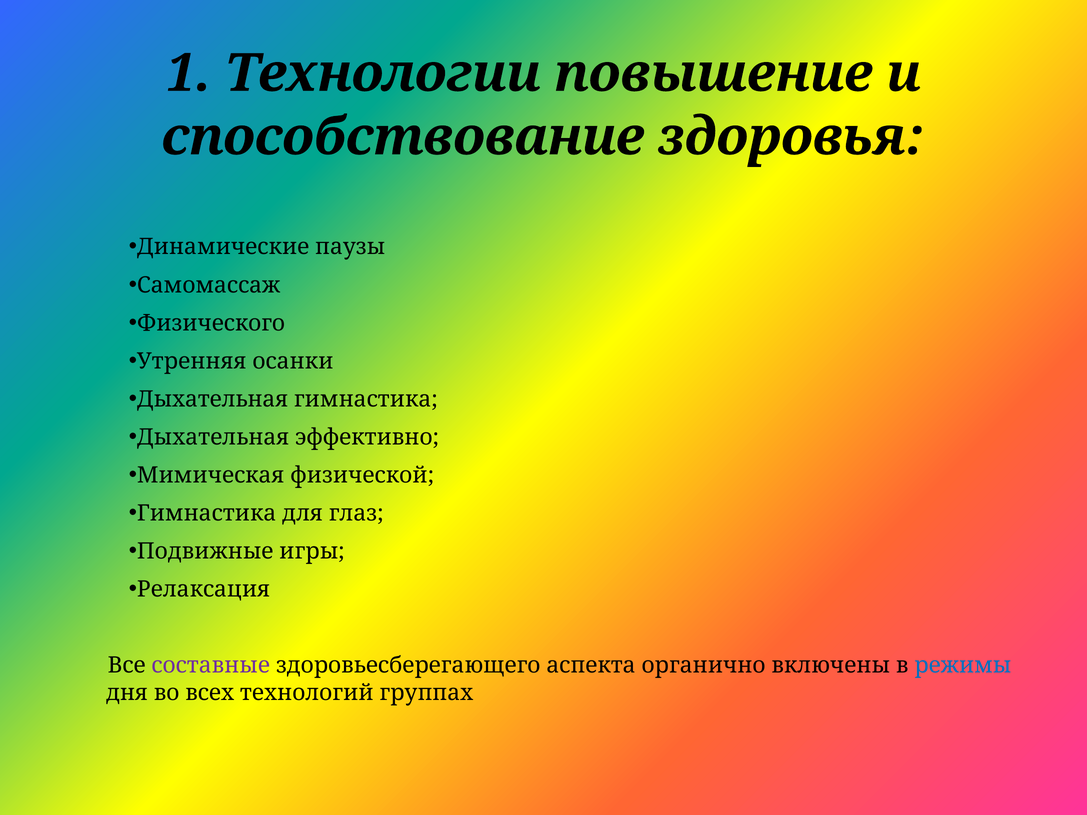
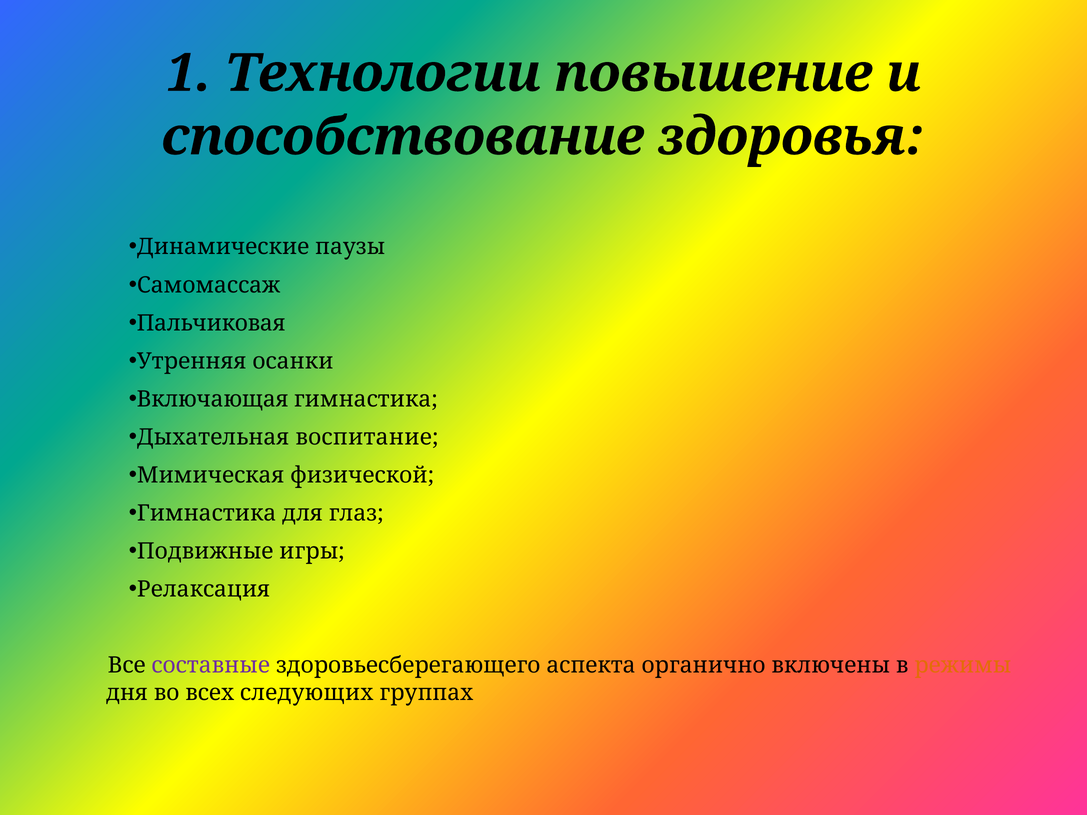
Физического: Физического -> Пальчиковая (211, 323)
Дыхательная: Дыхательная -> Включающая (213, 399)
эффективно: эффективно -> воспитание (367, 437)
режимы colour: blue -> orange (963, 666)
технологий: технологий -> следующих (307, 693)
